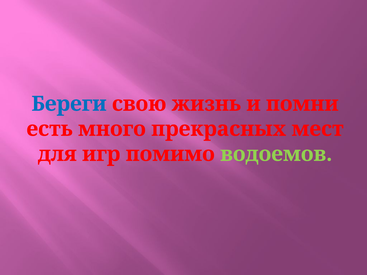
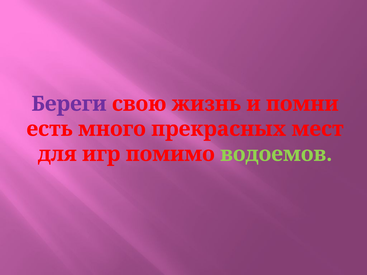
Береги colour: blue -> purple (69, 104)
